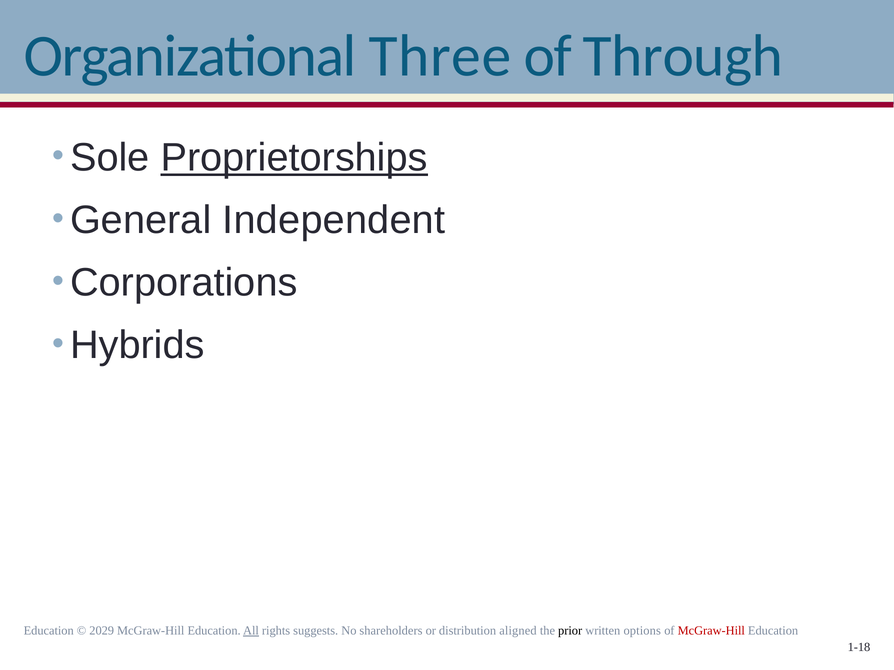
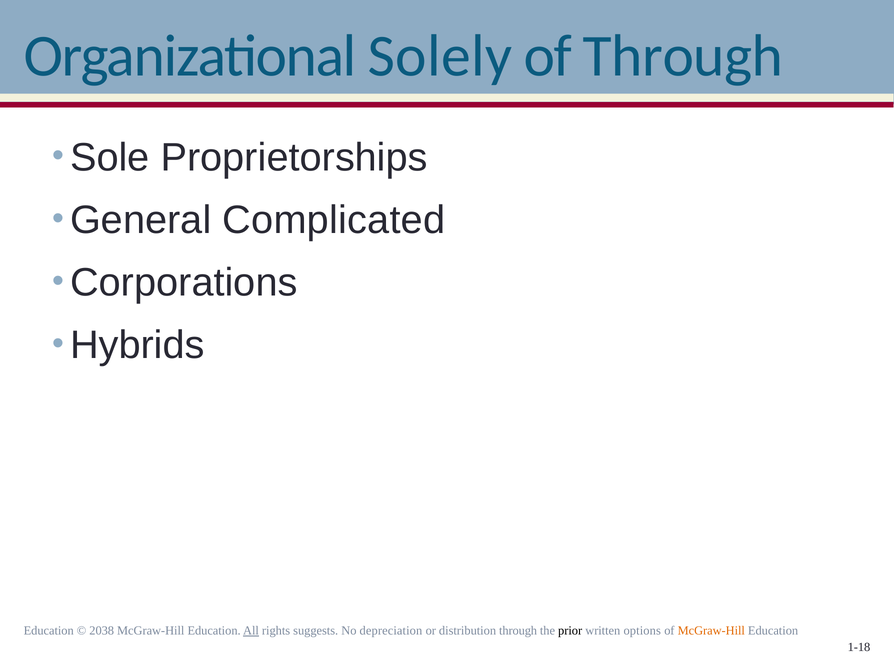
Three: Three -> Solely (440, 56)
Proprietorships underline: present -> none (294, 158)
Independent: Independent -> Complicated (334, 220)
2029: 2029 -> 2038 (102, 631)
shareholders: shareholders -> depreciation (391, 631)
distribution aligned: aligned -> through (518, 631)
McGraw-Hill colour: red -> orange (711, 631)
